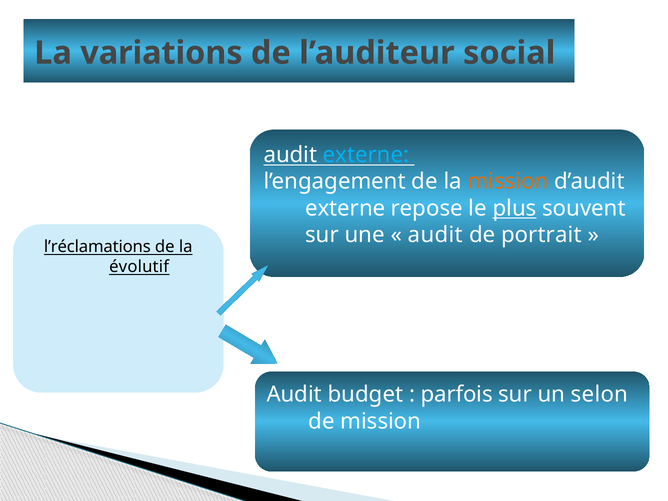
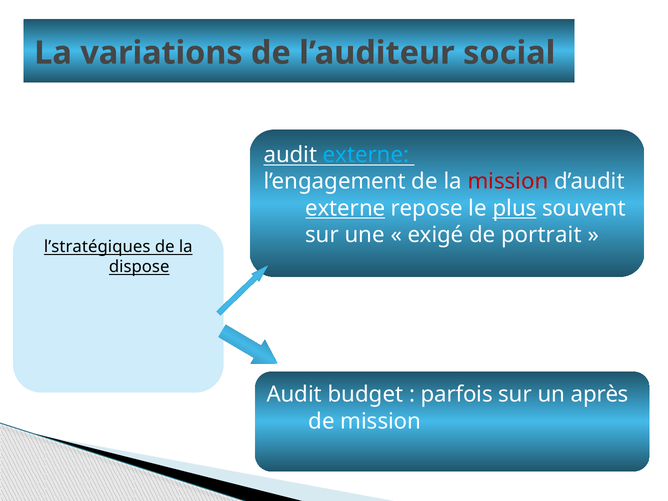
mission colour: orange -> red (508, 182)
externe underline: none -> present (345, 208)
audit: audit -> exigé (435, 235)
l’réclamations: l’réclamations -> l’stratégiques (97, 247)
évolutif: évolutif -> dispose (139, 267)
selon: selon -> après (600, 395)
